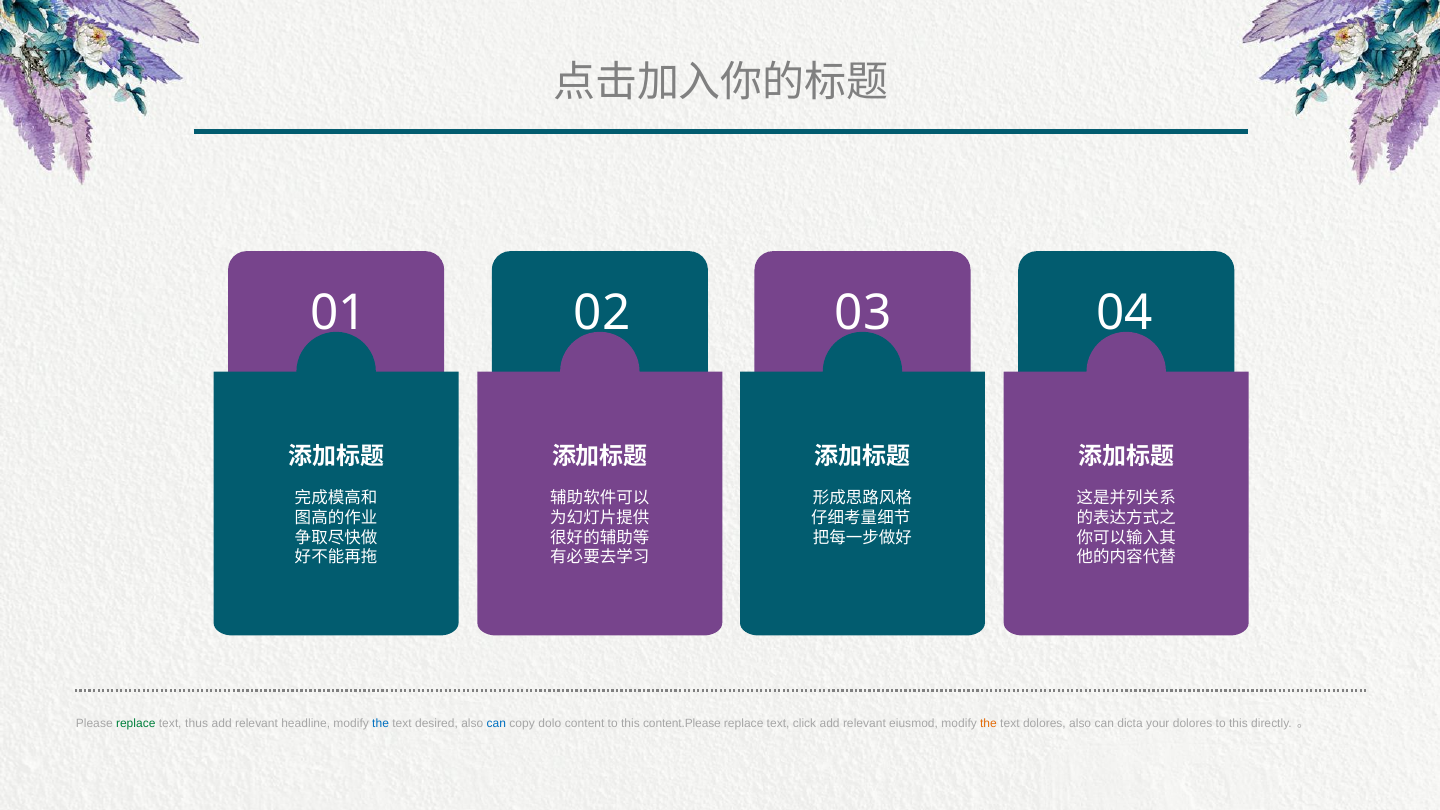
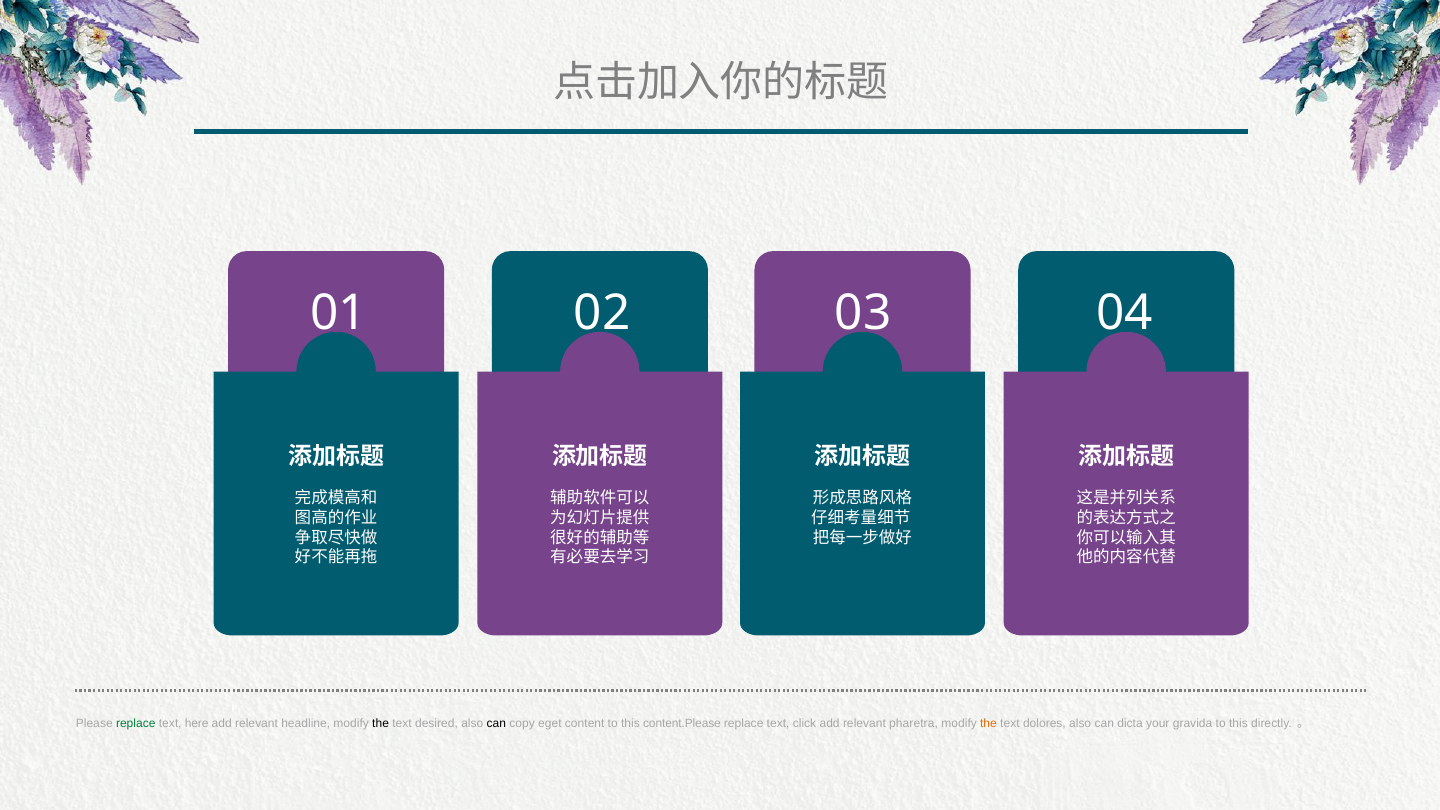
thus: thus -> here (197, 724)
the colour: blue -> black (381, 724)
can colour: blue -> black (496, 724)
dolo: dolo -> eget (550, 724)
eiusmod: eiusmod -> pharetra (914, 724)
your dolores: dolores -> gravida (1193, 724)
